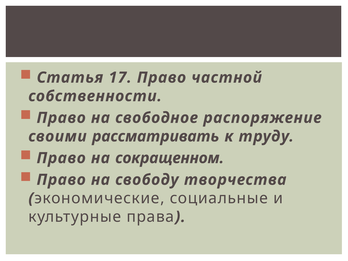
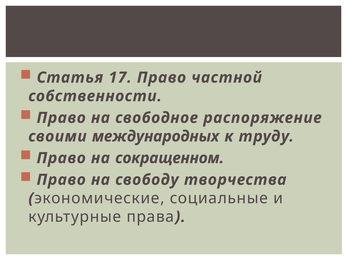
рассматривать: рассматривать -> международных (156, 136)
